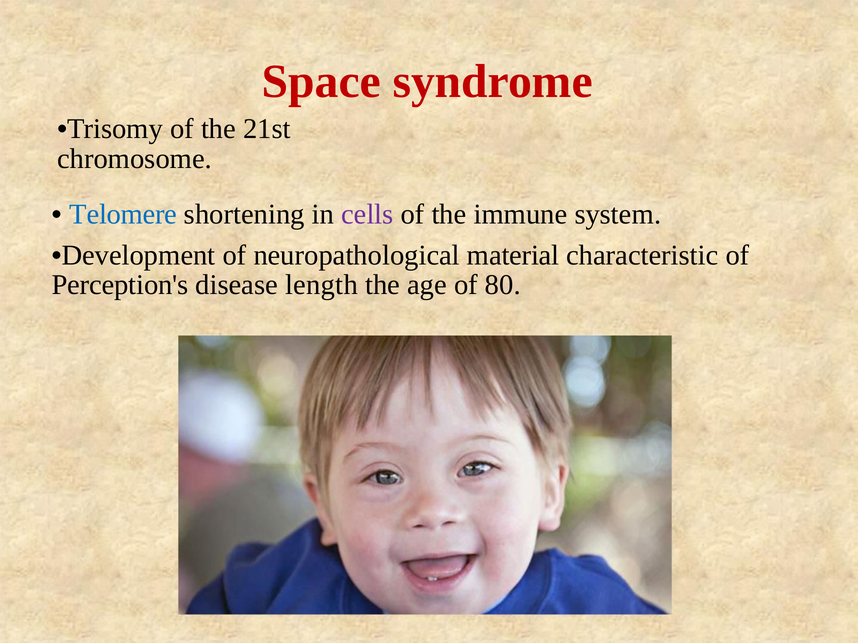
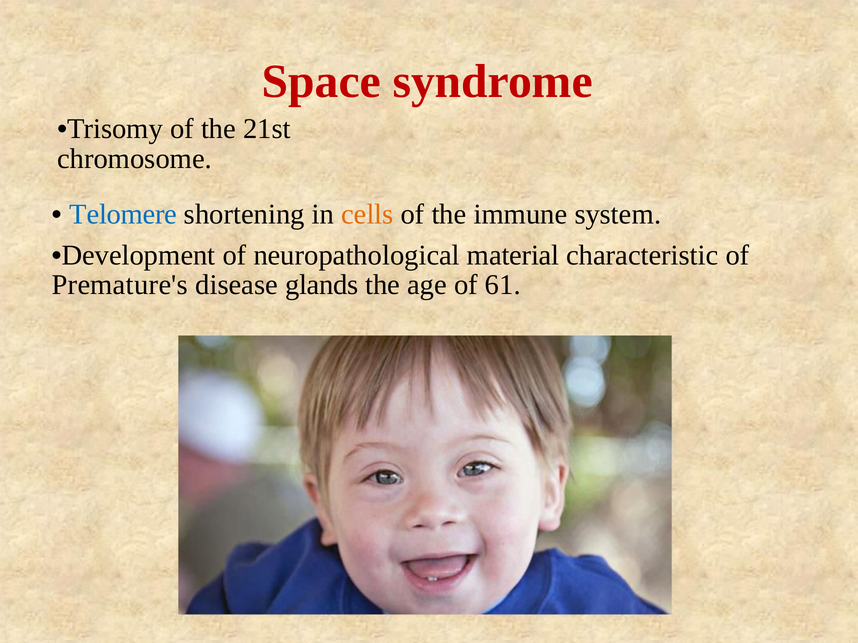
cells colour: purple -> orange (367, 214)
Perception's: Perception's -> Premature's (120, 285)
length: length -> glands (322, 285)
80: 80 -> 61 (503, 285)
